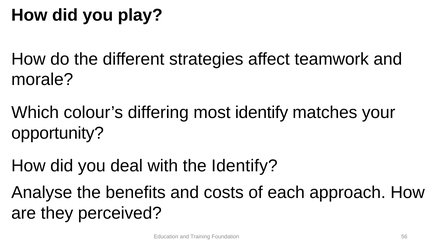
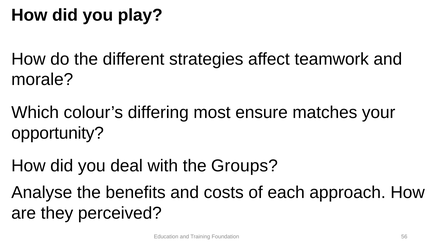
most identify: identify -> ensure (262, 113)
the Identify: Identify -> Groups (244, 166)
